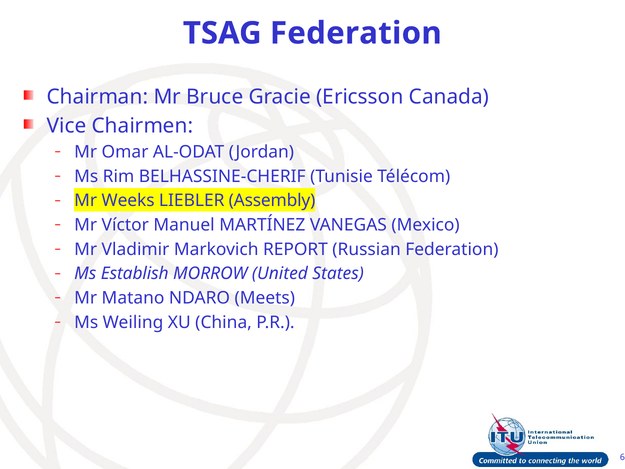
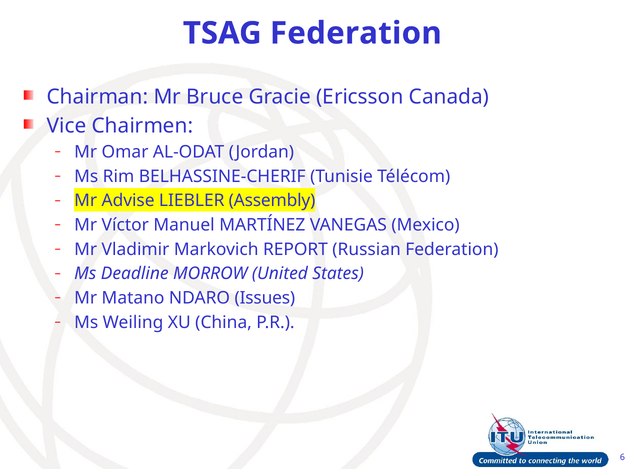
Weeks: Weeks -> Advise (128, 201)
Establish: Establish -> Deadline (135, 273)
Meets: Meets -> Issues (265, 298)
